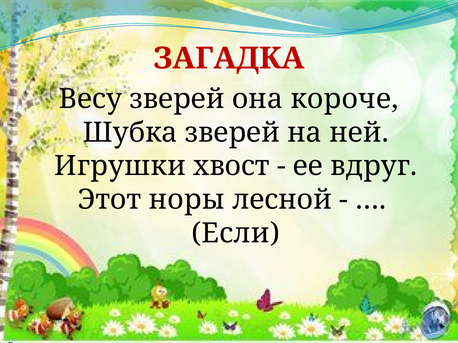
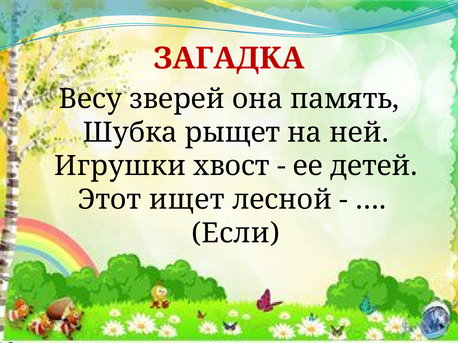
короче: короче -> память (345, 99)
Шубка зверей: зверей -> рыщет (232, 133)
вдруг: вдруг -> детей (374, 166)
норы: норы -> ищет (187, 200)
